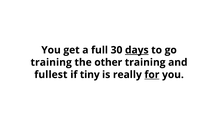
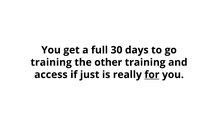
days underline: present -> none (137, 50)
fullest: fullest -> access (51, 74)
tiny: tiny -> just (90, 74)
